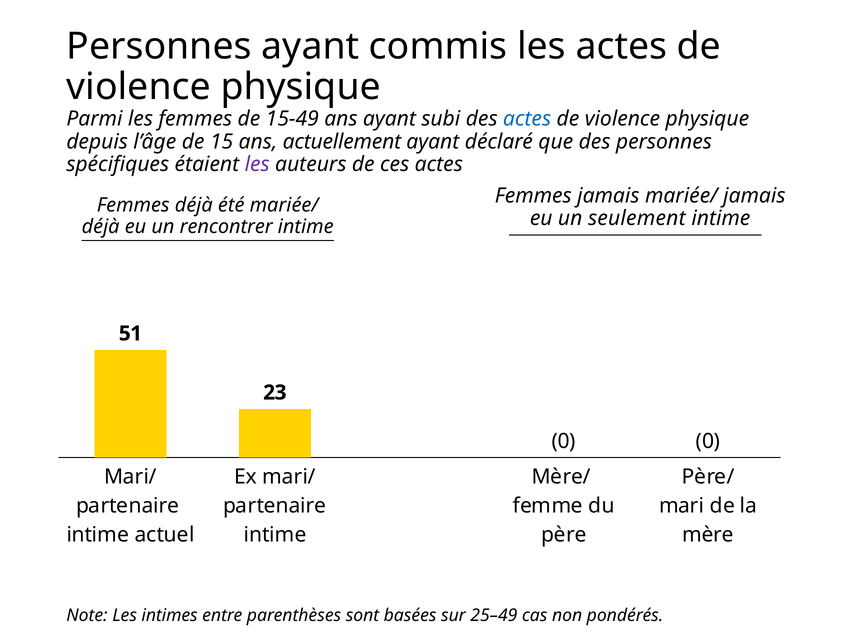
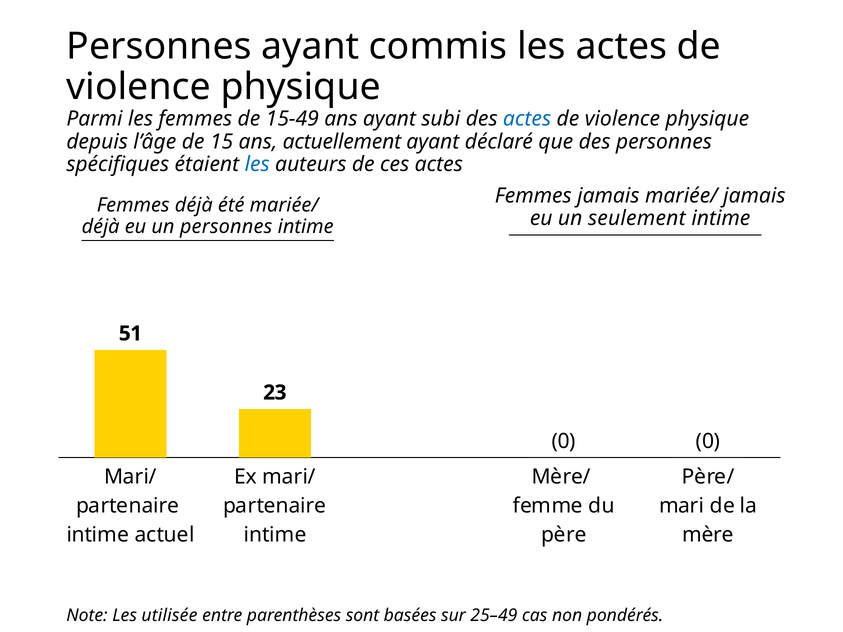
les colour: purple -> blue (257, 164)
un rencontrer: rencontrer -> personnes (226, 227)
intimes: intimes -> utilisée (169, 616)
